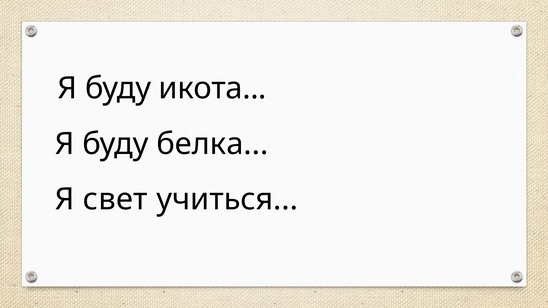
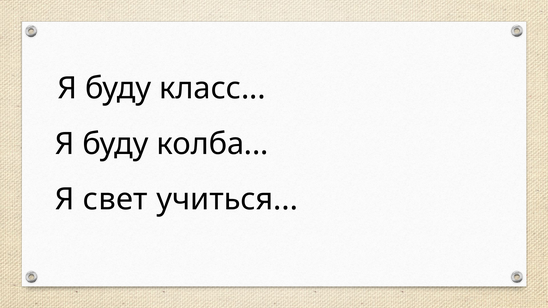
икота: икота -> класс (212, 88)
белка: белка -> колба (212, 144)
